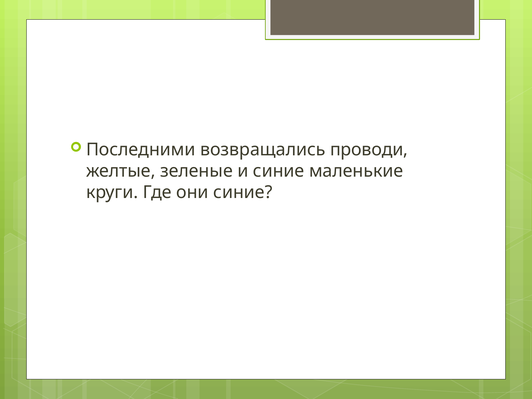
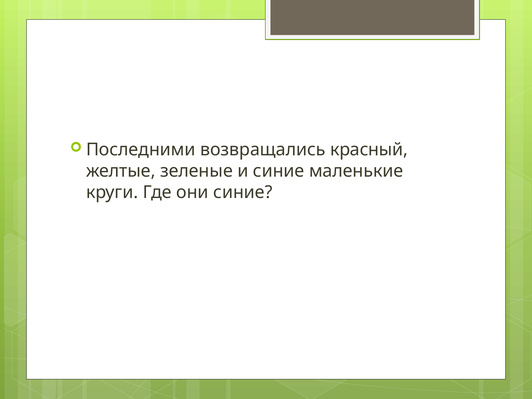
проводи: проводи -> красный (369, 150)
